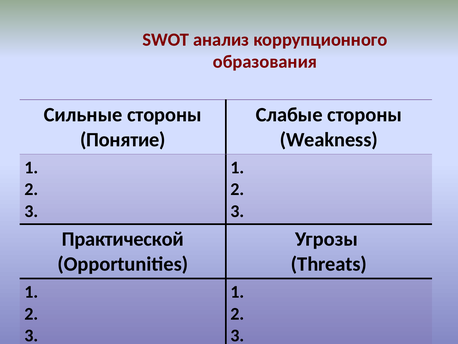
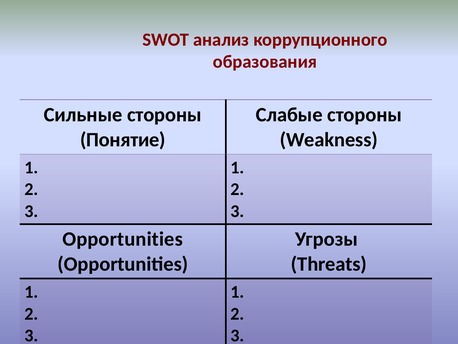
Практической: Практической -> Opportunities (123, 239)
